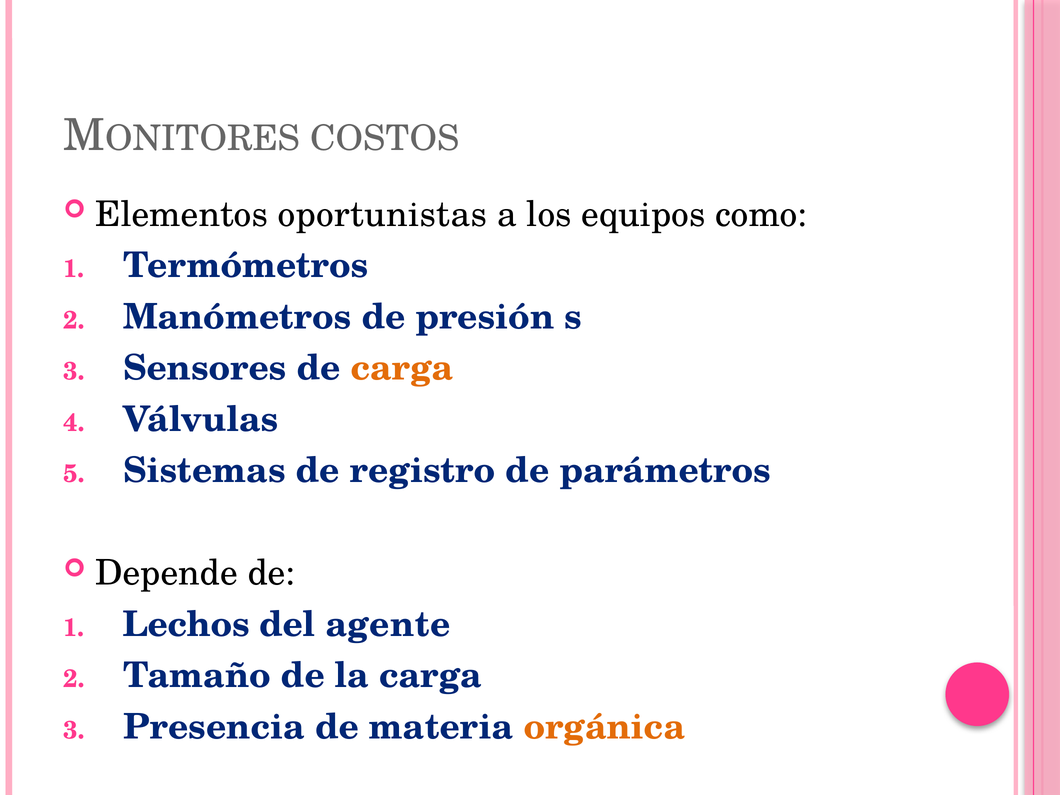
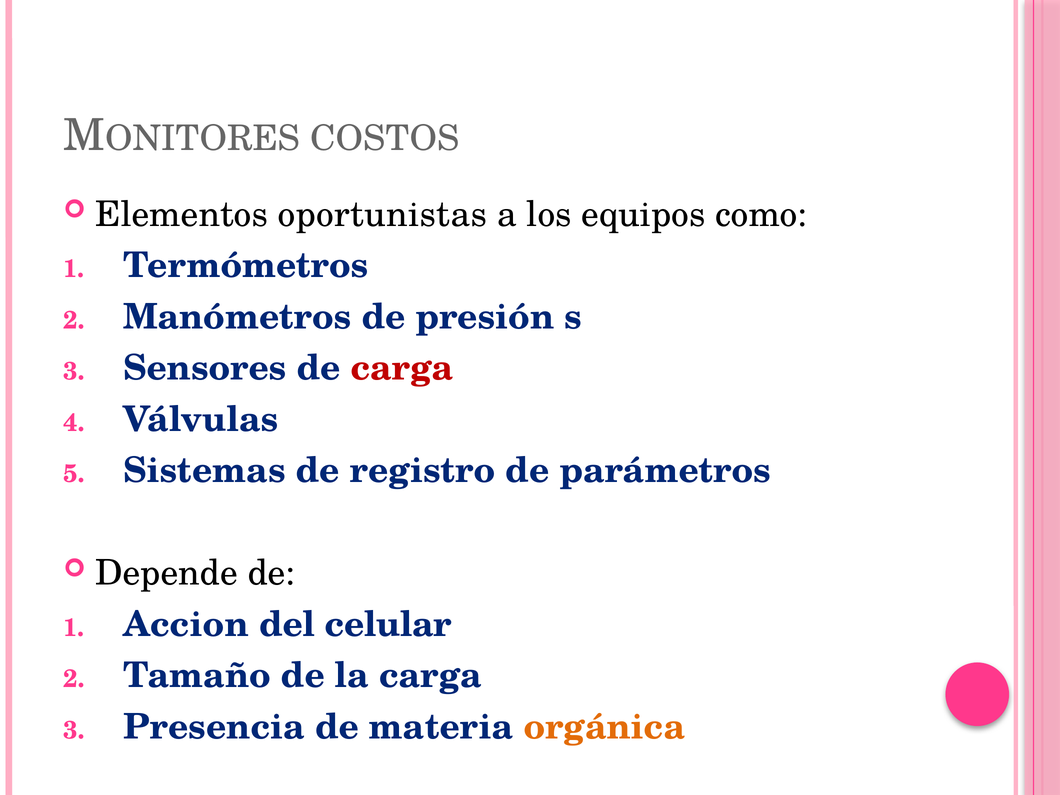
carga colour: orange -> red (402, 368)
Lechos: Lechos -> Accion (186, 624)
agente: agente -> celular (388, 624)
